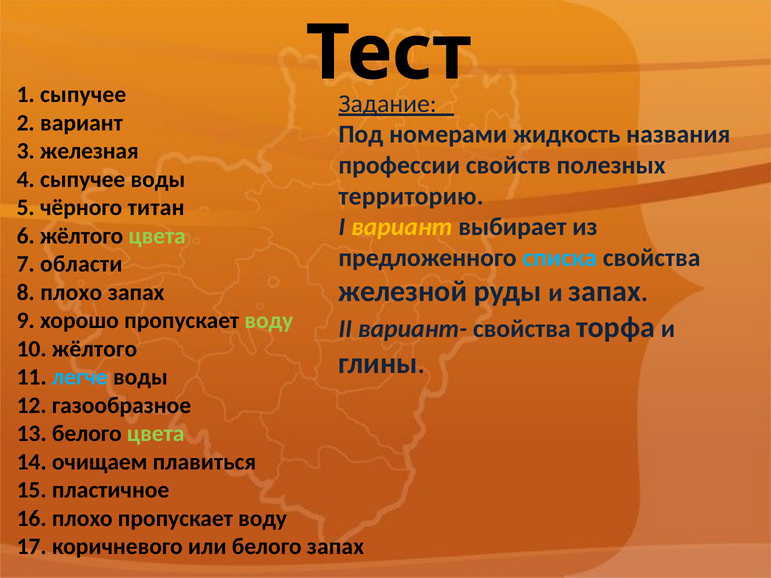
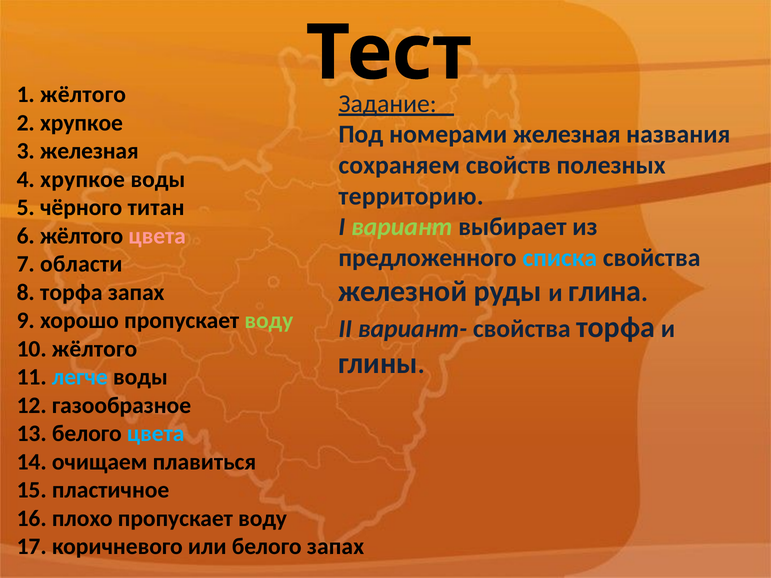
1 сыпучее: сыпучее -> жёлтого (83, 95)
2 вариант: вариант -> хрупкое (82, 123)
номерами жидкость: жидкость -> железная (567, 135)
профессии: профессии -> сохраняем (399, 165)
4 сыпучее: сыпучее -> хрупкое (83, 179)
вариант colour: yellow -> light green (402, 227)
цвета colour: light green -> pink (157, 236)
и запах: запах -> глина (605, 292)
8 плохо: плохо -> торфа (71, 292)
цвета colour: light green -> light blue (156, 434)
